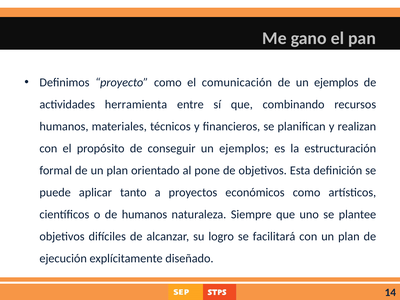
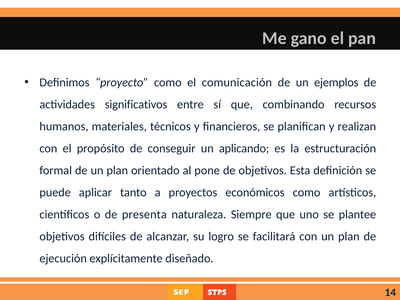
herramienta: herramienta -> significativos (136, 104)
conseguir un ejemplos: ejemplos -> aplicando (244, 148)
de humanos: humanos -> presenta (144, 214)
